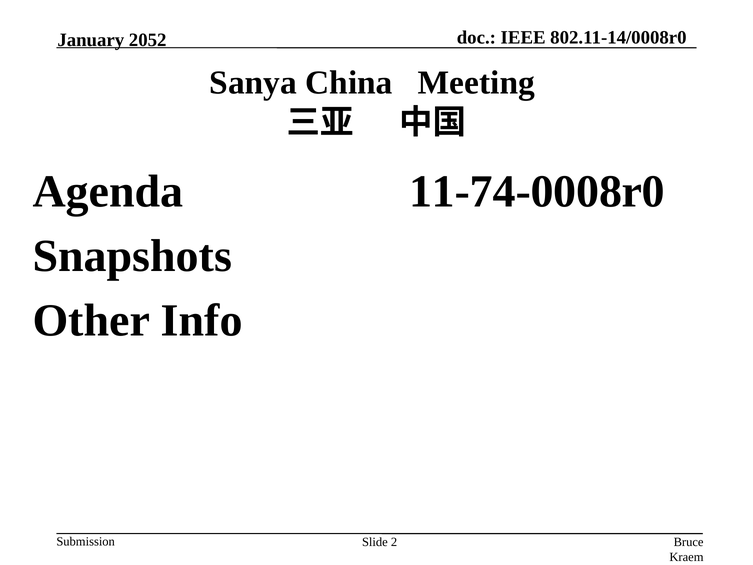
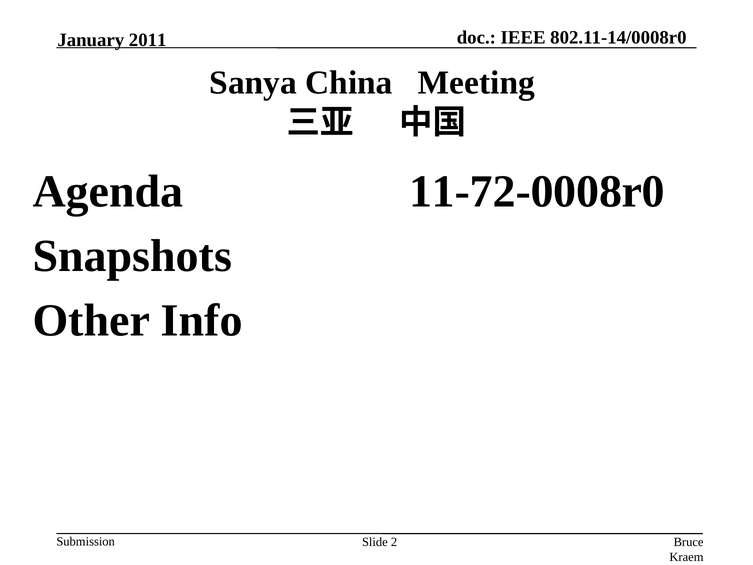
2052: 2052 -> 2011 (148, 40)
11-74-0008r0: 11-74-0008r0 -> 11-72-0008r0 (537, 192)
